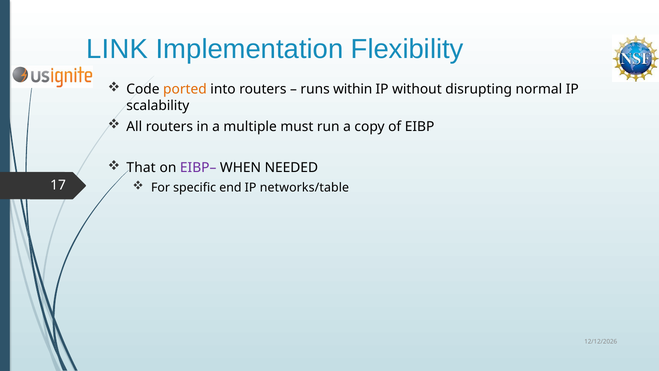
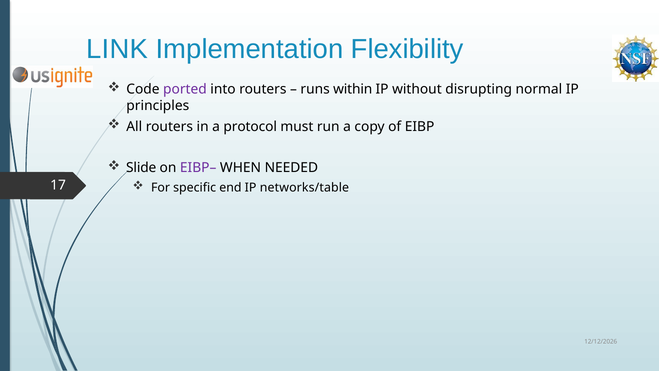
ported colour: orange -> purple (185, 89)
scalability: scalability -> principles (158, 106)
multiple: multiple -> protocol (250, 126)
That: That -> Slide (141, 168)
